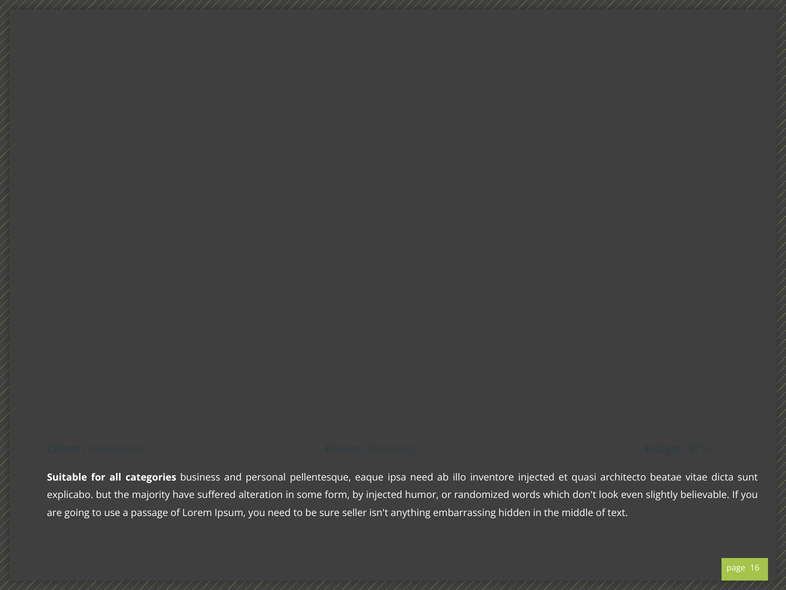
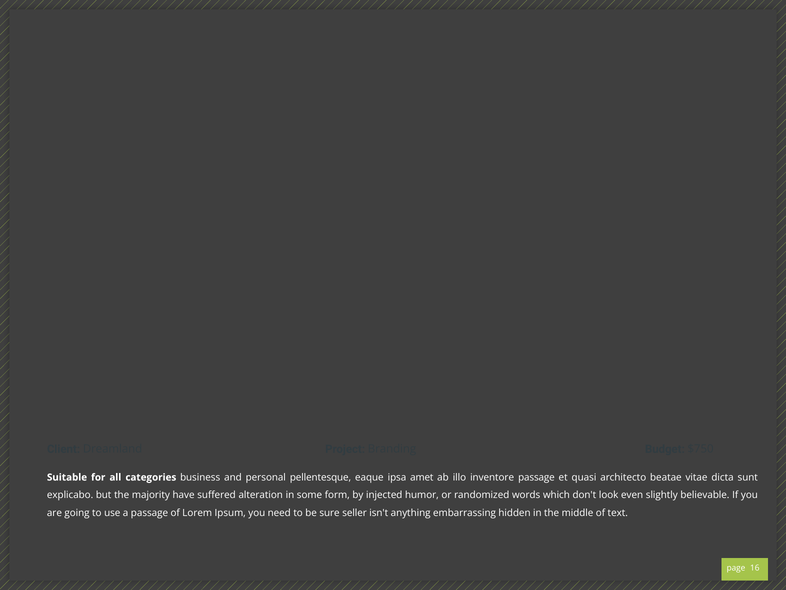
ipsa need: need -> amet (422, 477)
inventore injected: injected -> passage (536, 477)
